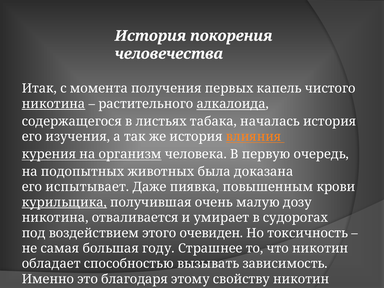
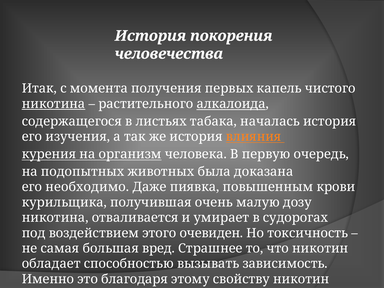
испытывает: испытывает -> необходимо (87, 187)
курильщика underline: present -> none (64, 202)
году: году -> вред (159, 248)
